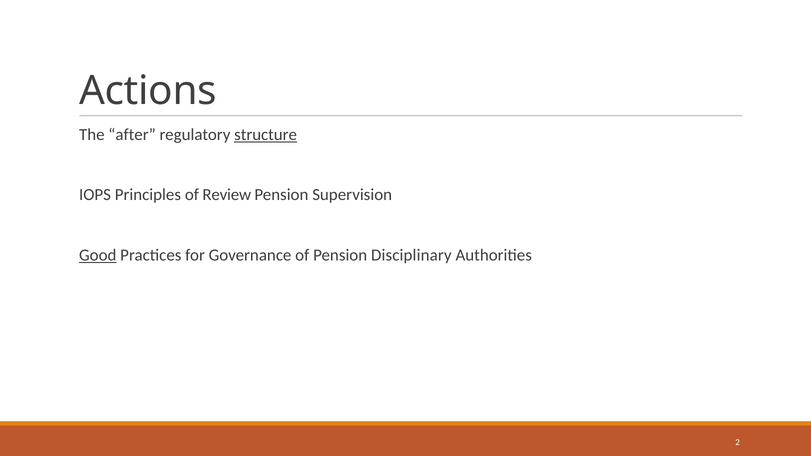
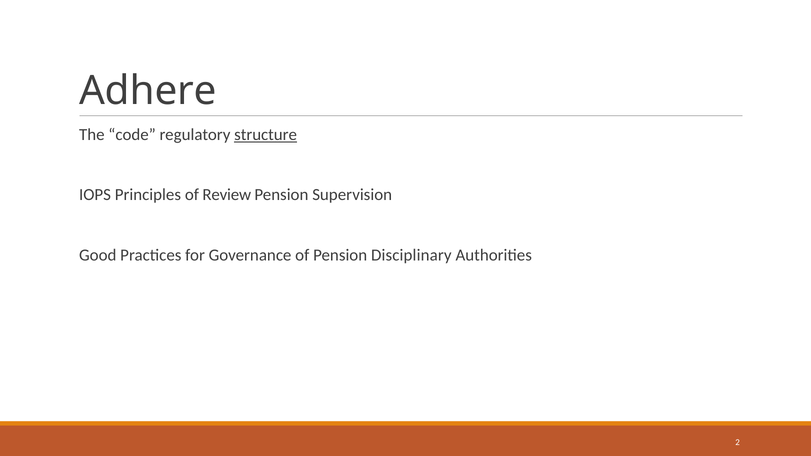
Actions: Actions -> Adhere (148, 91)
after: after -> code (132, 135)
Good underline: present -> none (98, 255)
